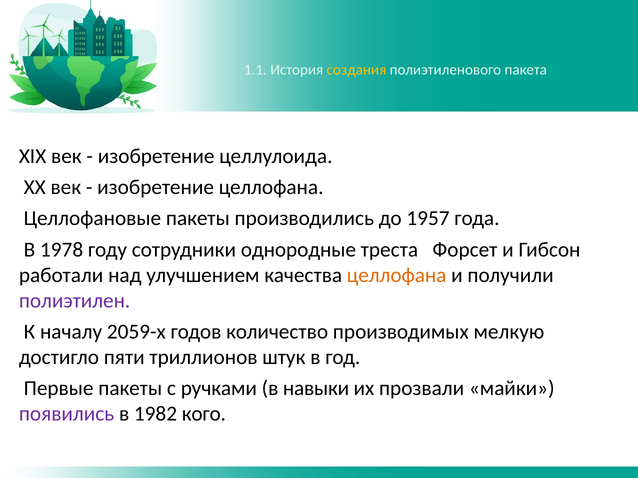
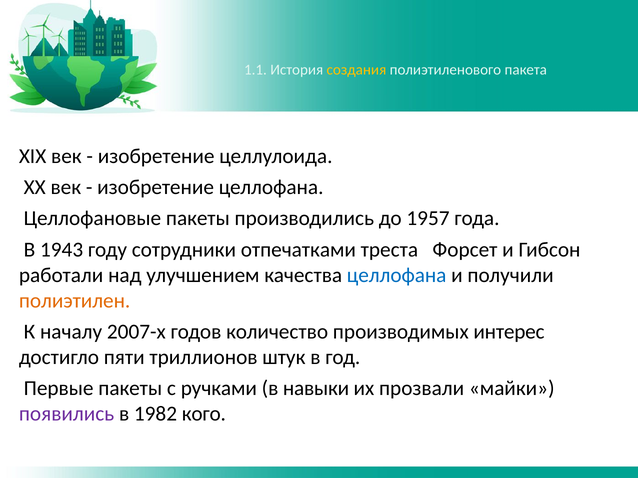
1978: 1978 -> 1943 (62, 250)
однородные: однородные -> отпечатками (298, 250)
целлофана colour: orange -> blue (397, 275)
полиэтилен colour: purple -> orange (75, 301)
2059-х: 2059-х -> 2007-х (136, 332)
мелкую: мелкую -> интерес (509, 332)
